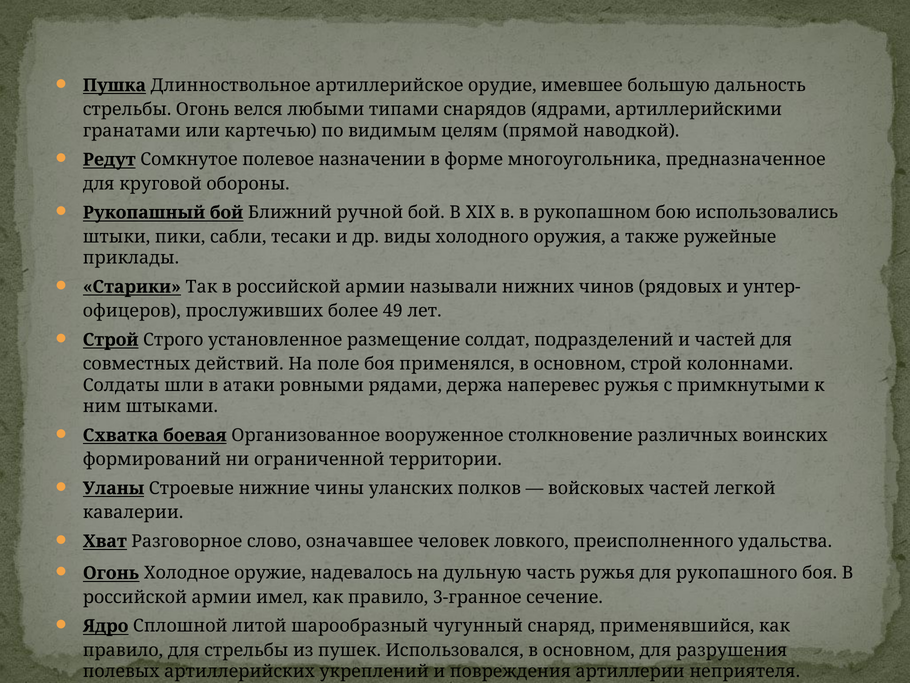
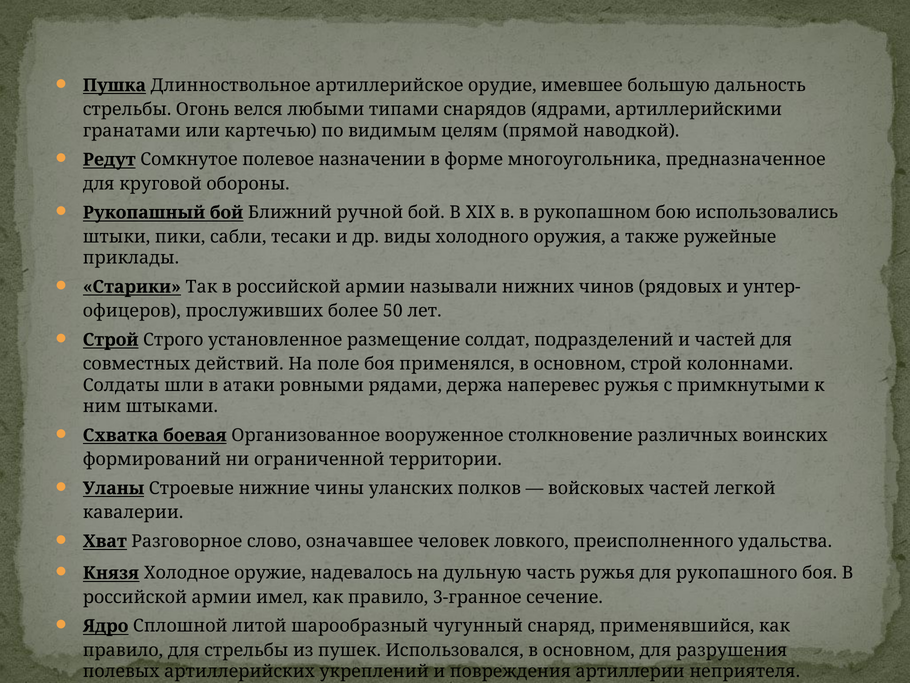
49: 49 -> 50 (393, 311)
Огонь: Огонь -> Князя (111, 573)
